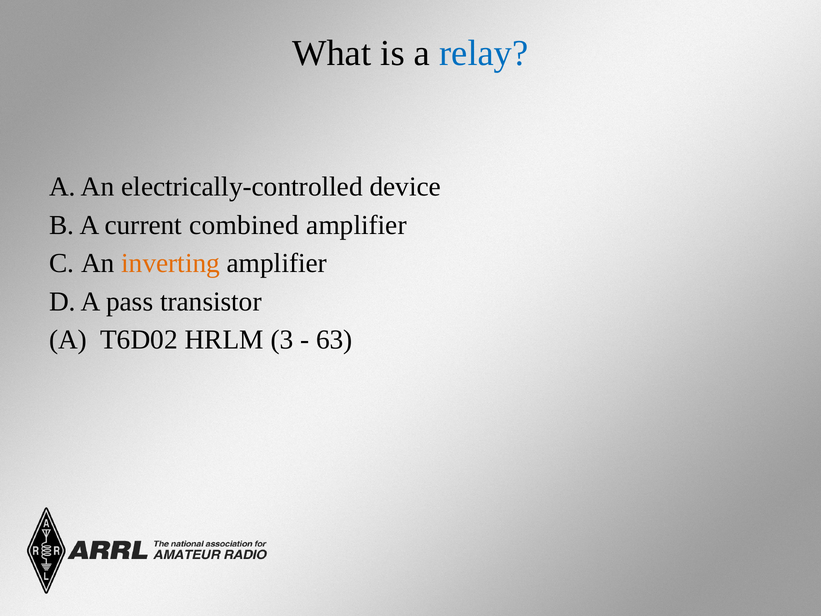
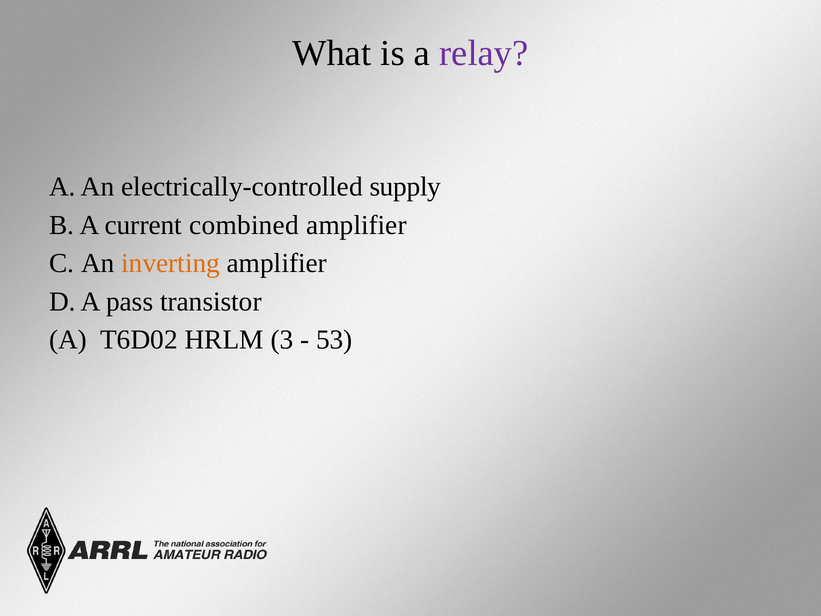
relay colour: blue -> purple (484, 53)
device: device -> supply (405, 187)
63: 63 -> 53 (334, 340)
